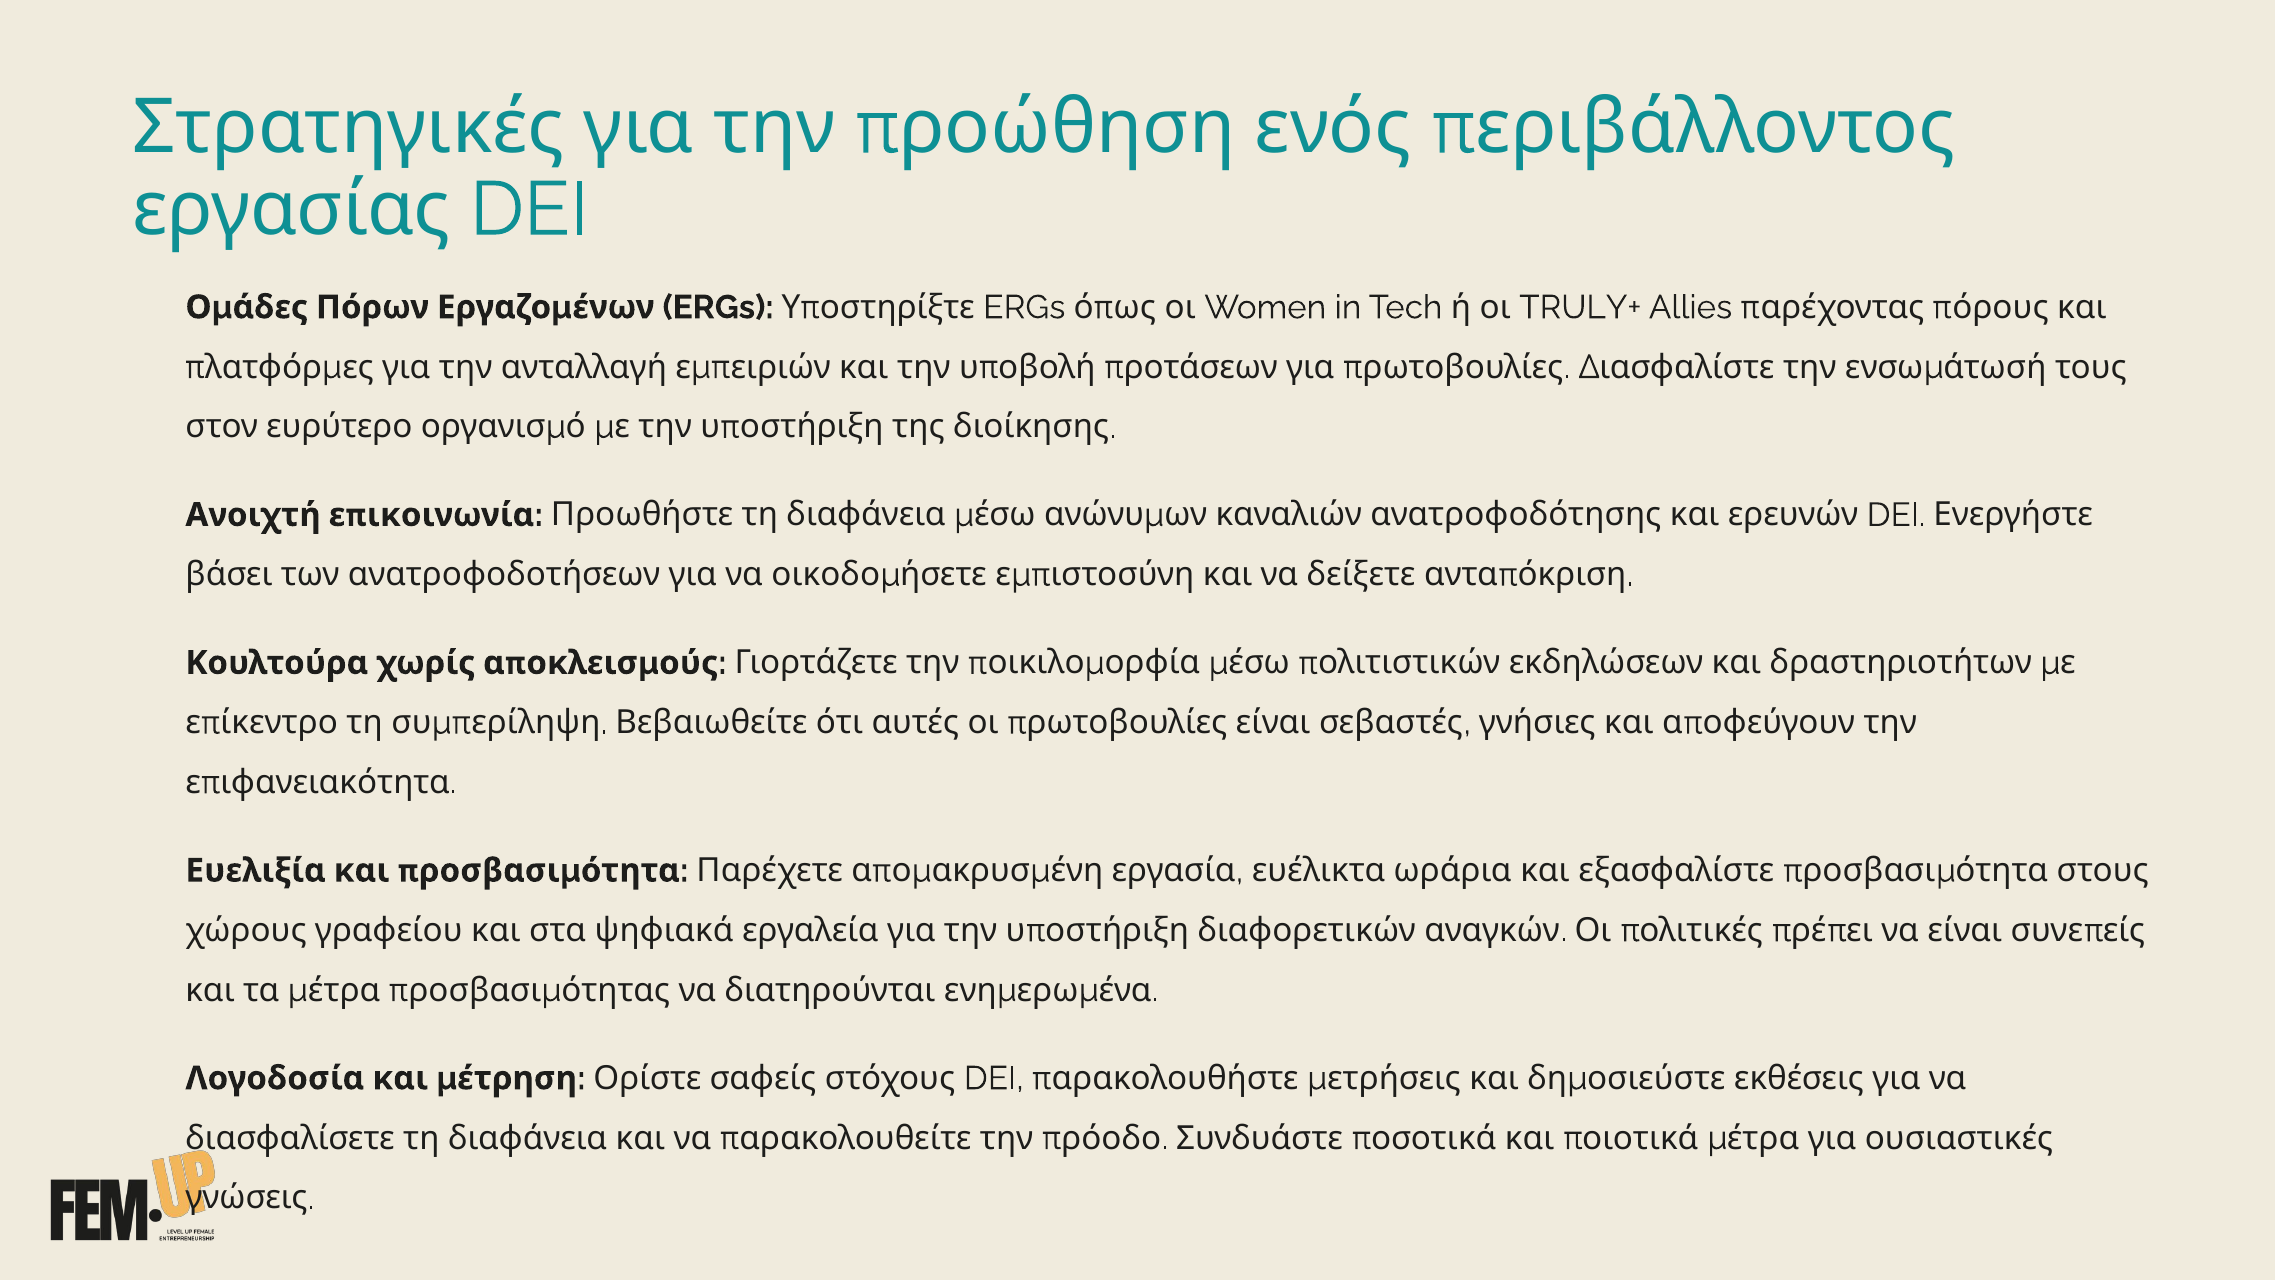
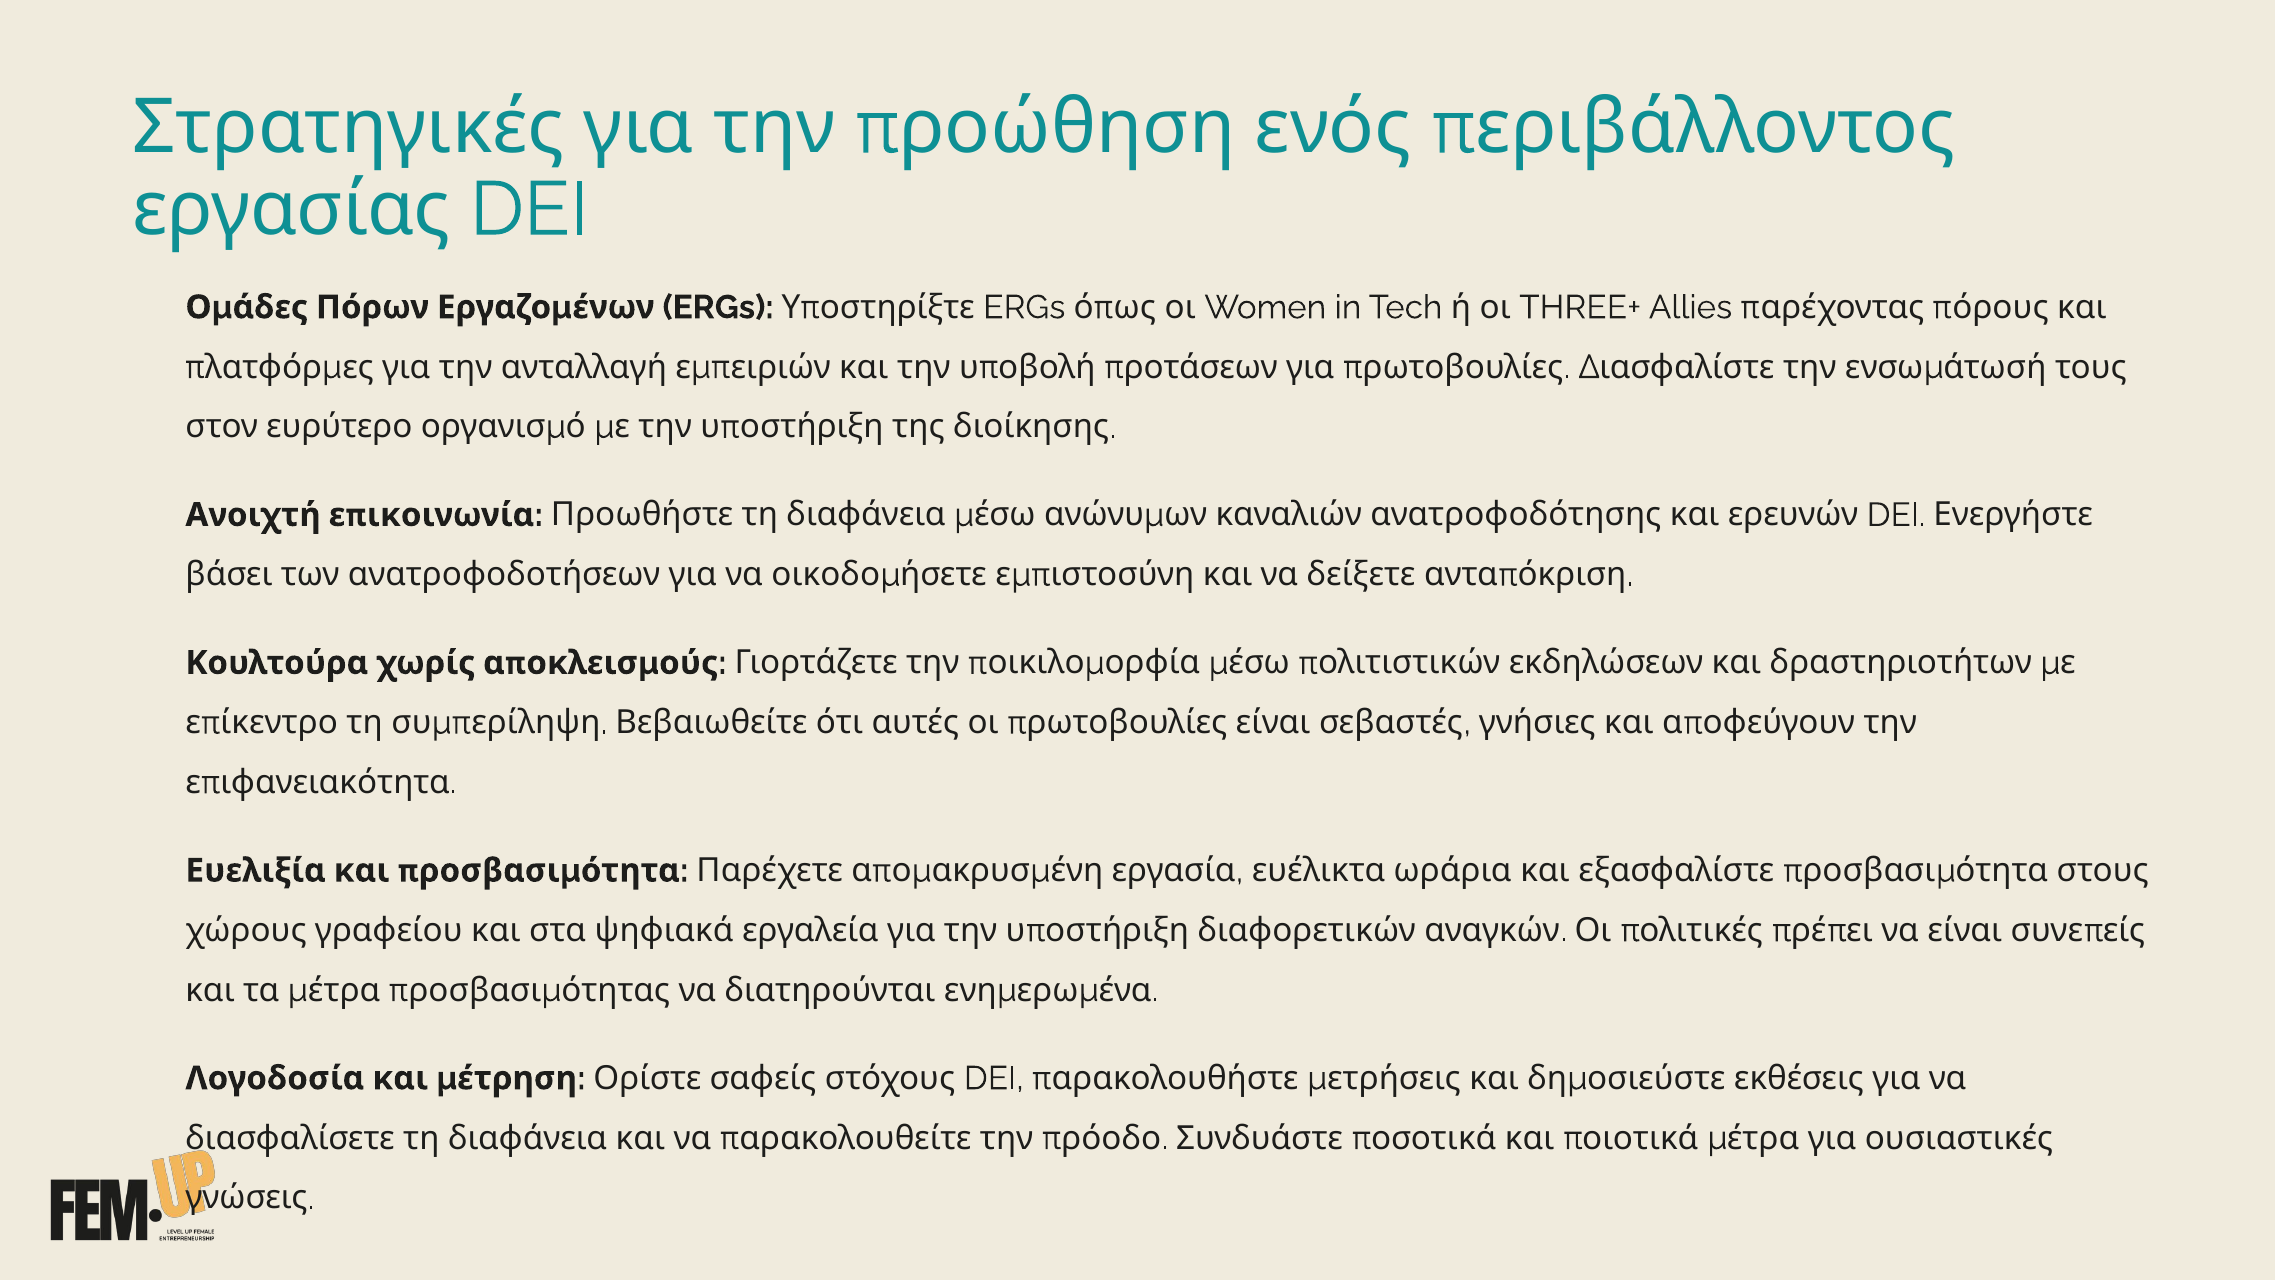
TRULY+: TRULY+ -> THREE+ (1580, 307)
